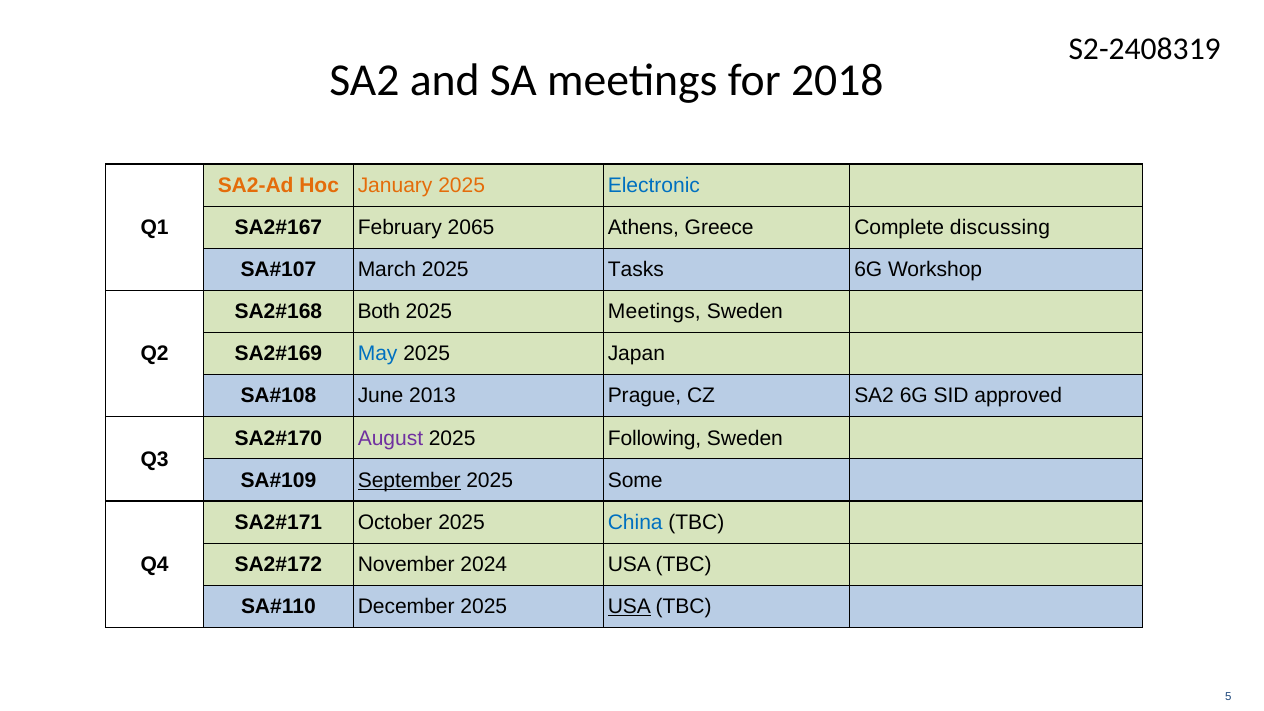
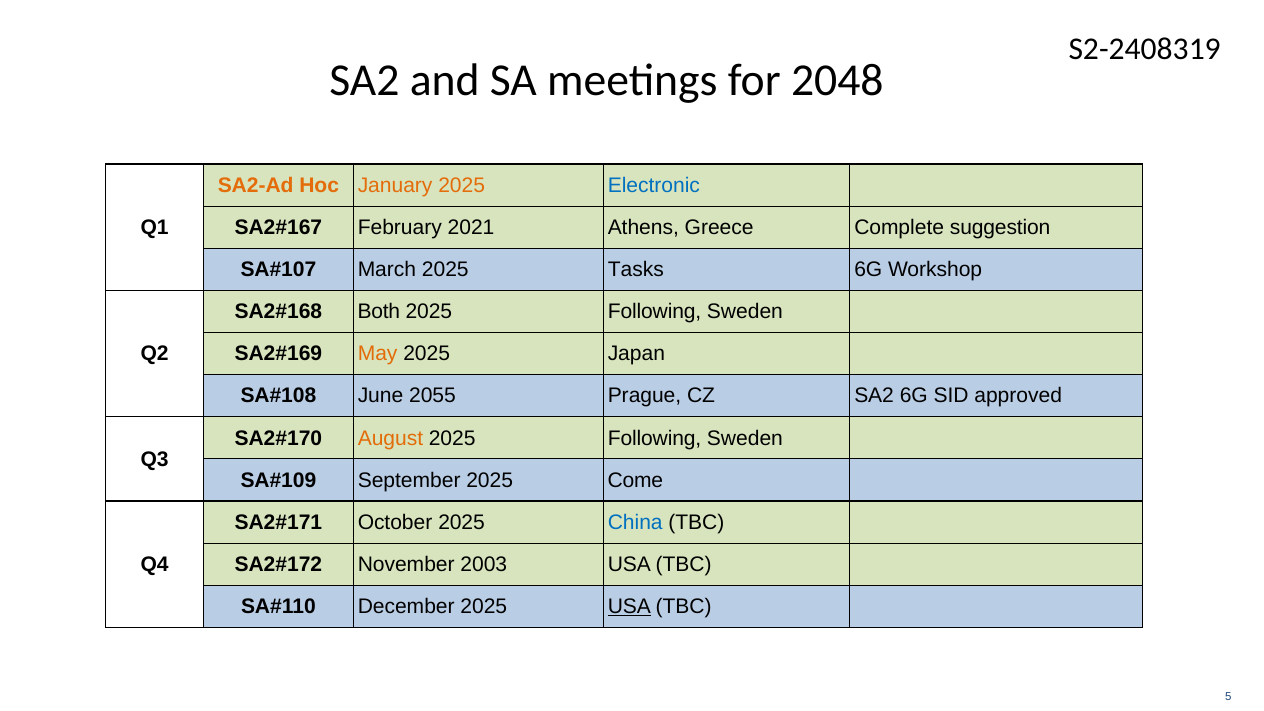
2018: 2018 -> 2048 (837, 80)
2065: 2065 -> 2021 (471, 227)
discussing: discussing -> suggestion (1000, 227)
Meetings: Meetings -> Following (655, 312)
May colour: blue -> orange (378, 354)
2013: 2013 -> 2055 (432, 396)
August colour: purple -> orange (390, 438)
September underline: present -> none (409, 480)
Some: Some -> Come (635, 480)
2024: 2024 -> 2003 (484, 565)
